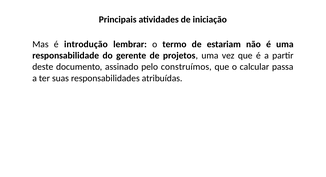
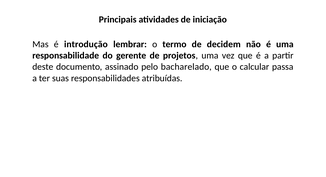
estariam: estariam -> decidem (224, 44)
construímos: construímos -> bacharelado (186, 67)
